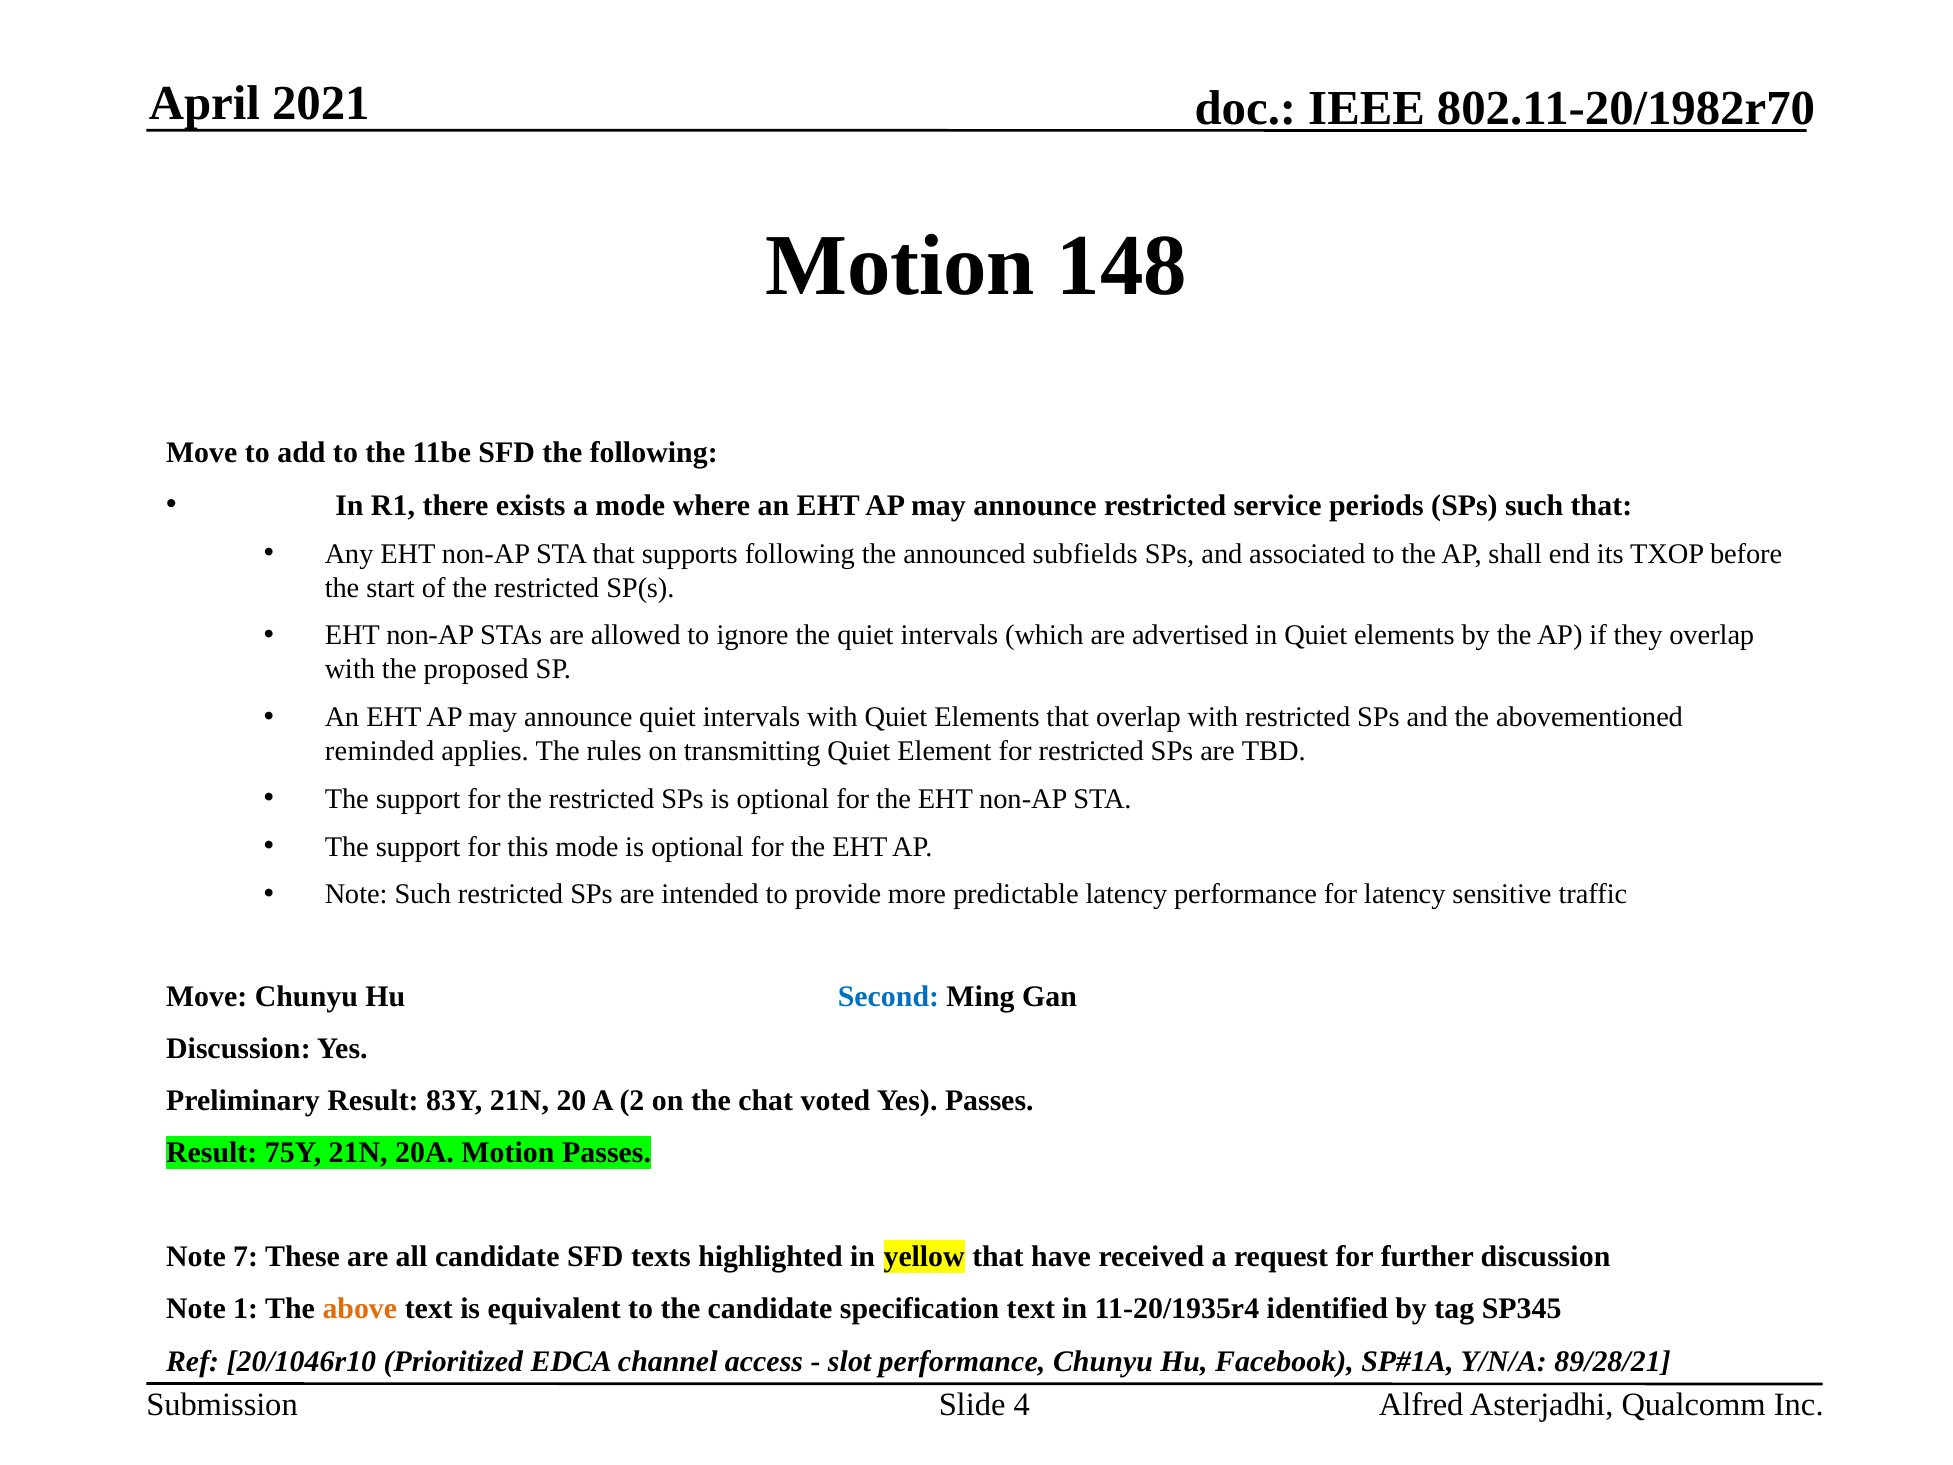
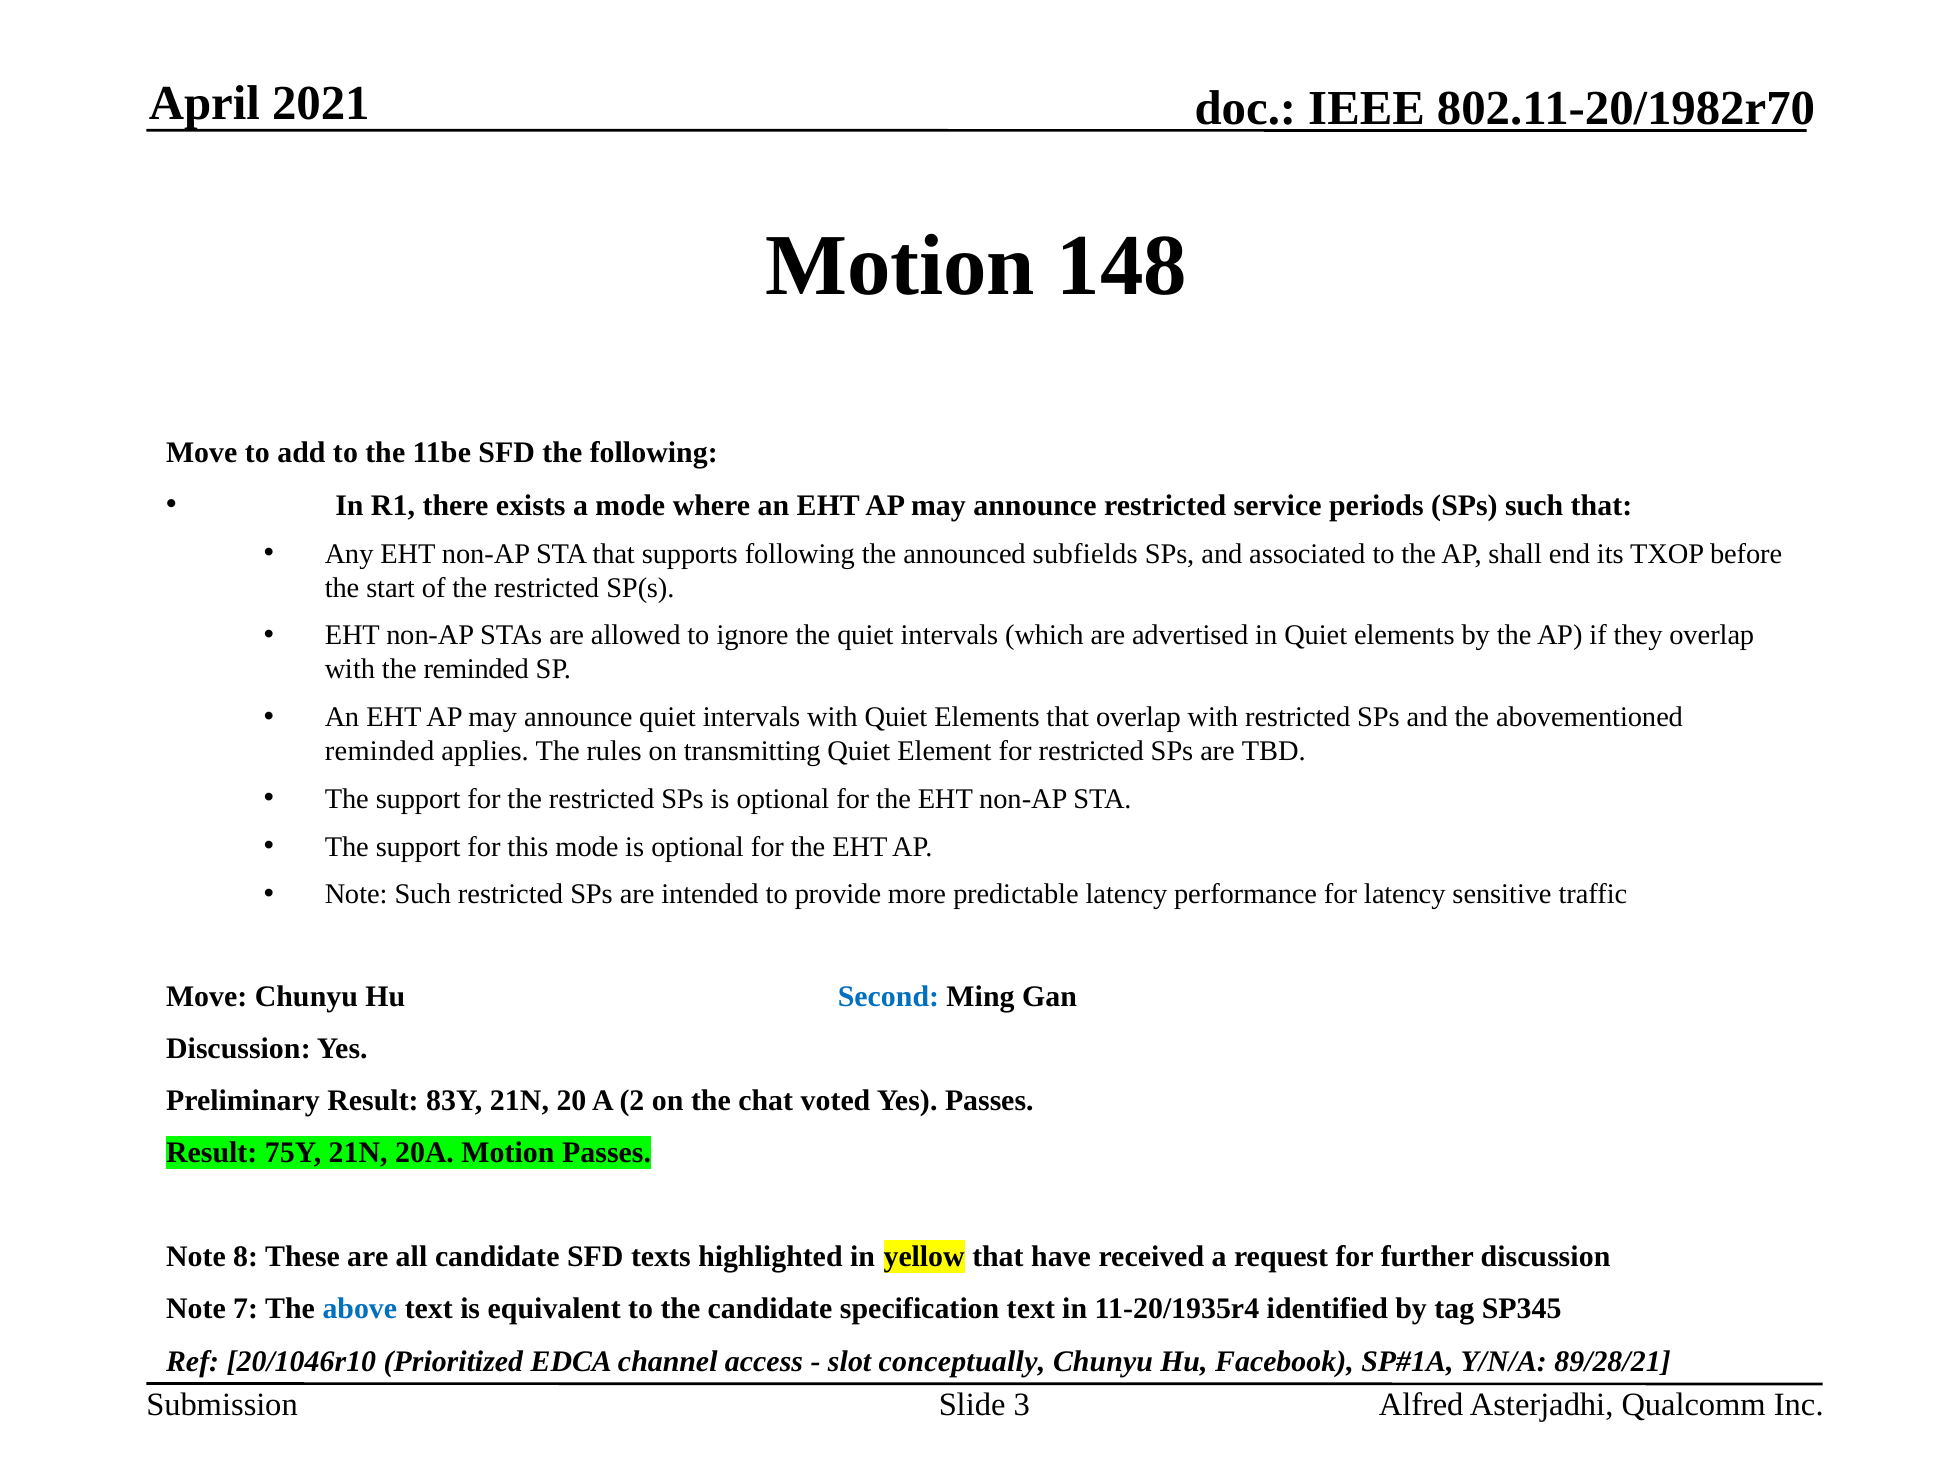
the proposed: proposed -> reminded (476, 669)
7: 7 -> 8 (246, 1257)
1: 1 -> 7 (246, 1309)
above colour: orange -> blue (360, 1309)
slot performance: performance -> conceptually (962, 1361)
4: 4 -> 3 (1022, 1405)
